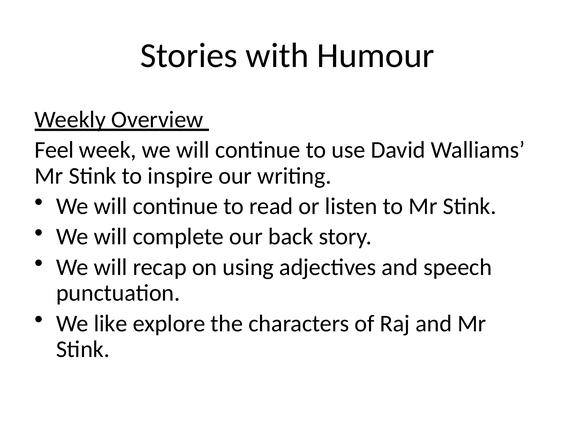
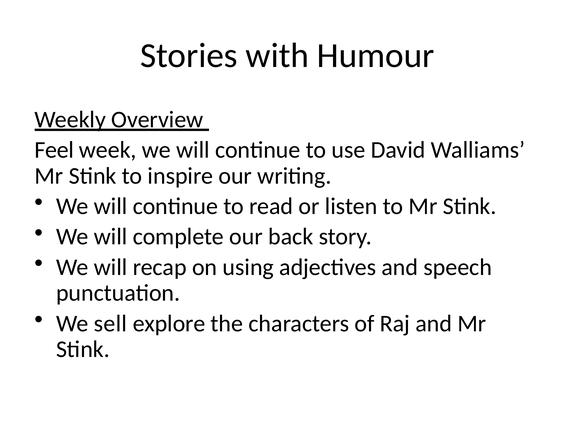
like: like -> sell (110, 324)
